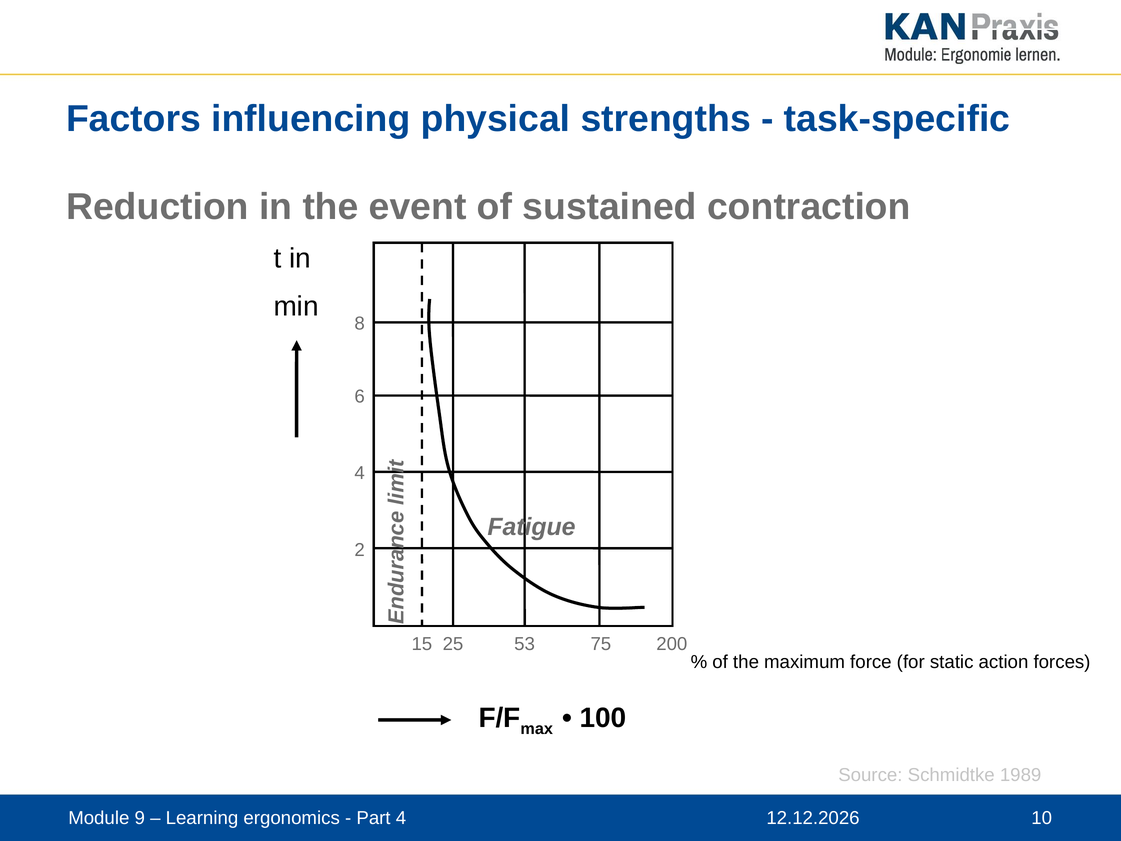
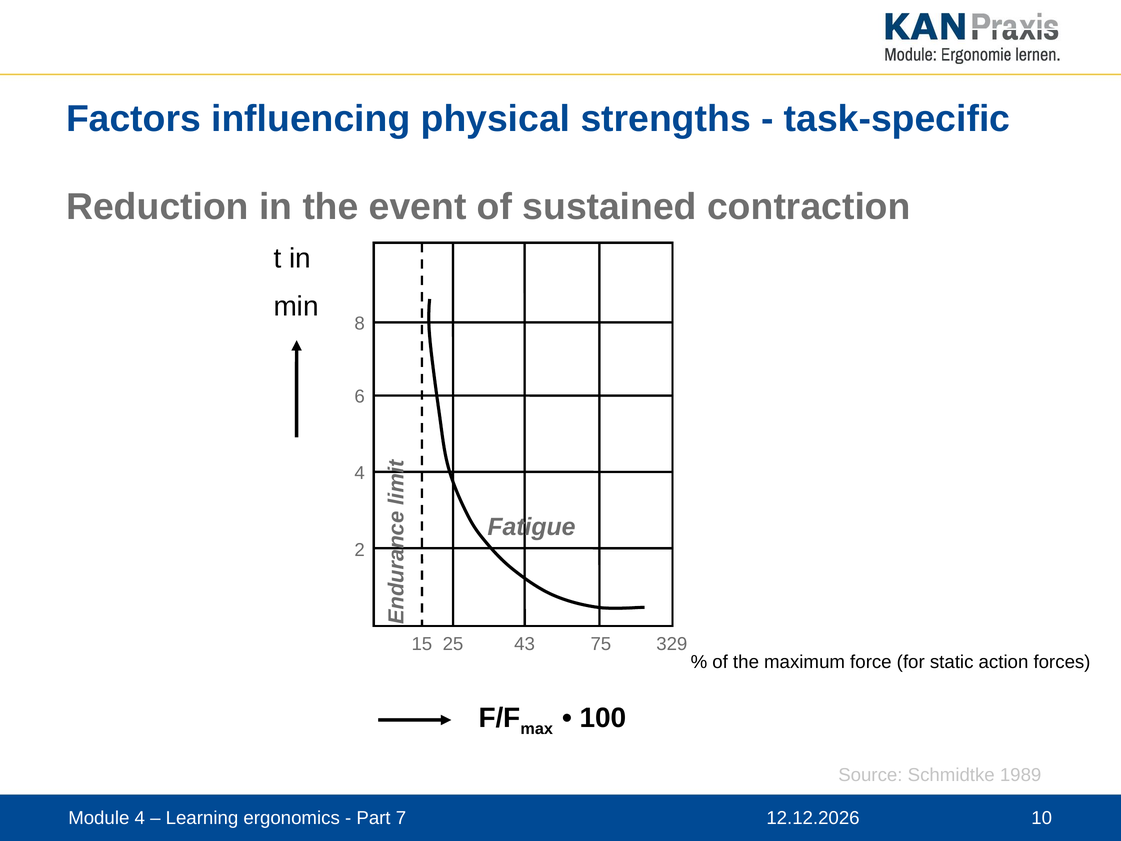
53: 53 -> 43 (525, 644)
200: 200 -> 329 (672, 644)
Module 9: 9 -> 4 (140, 818)
Part 4: 4 -> 7 (401, 818)
